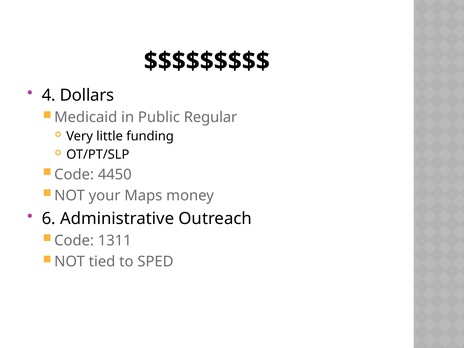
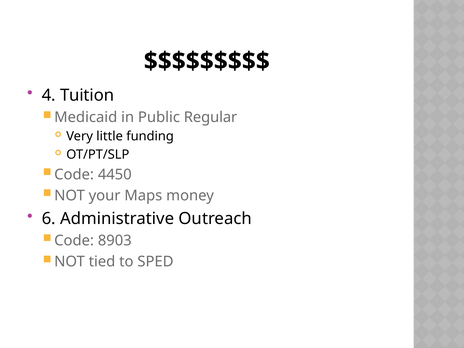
Dollars: Dollars -> Tuition (87, 95)
1311: 1311 -> 8903 (115, 241)
